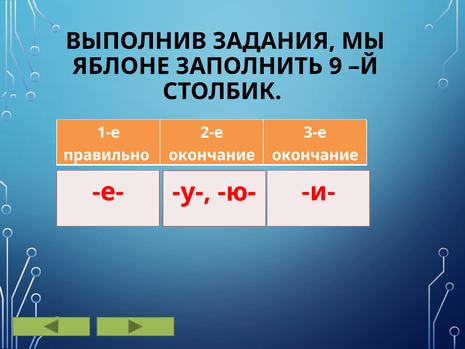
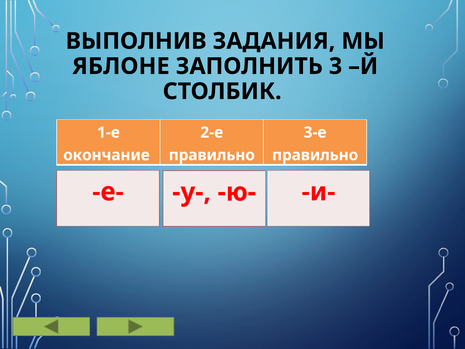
9: 9 -> 3 (336, 66)
правильно: правильно -> окончание (106, 155)
окончание: окончание -> правильно (212, 155)
окончание: окончание -> правильно (315, 155)
